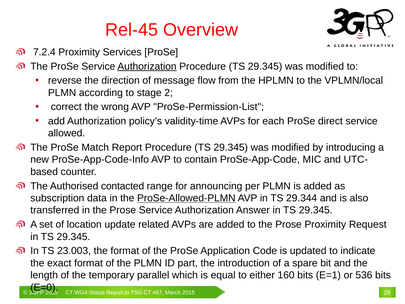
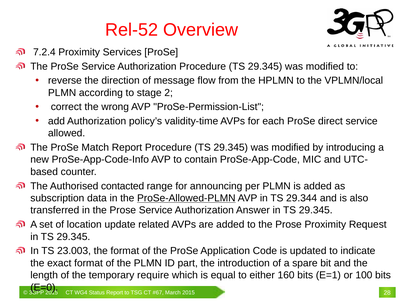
Rel-45: Rel-45 -> Rel-52 (132, 30)
Authorization underline: present -> none (147, 66)
parallel: parallel -> require (153, 275)
536: 536 -> 100 (364, 275)
